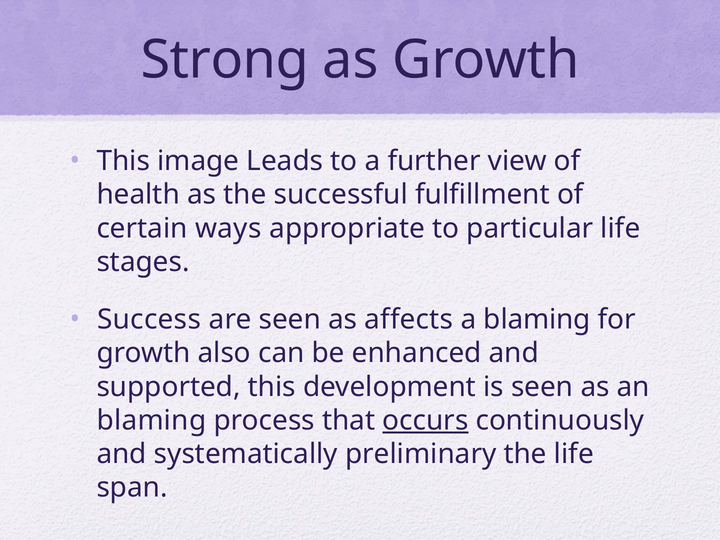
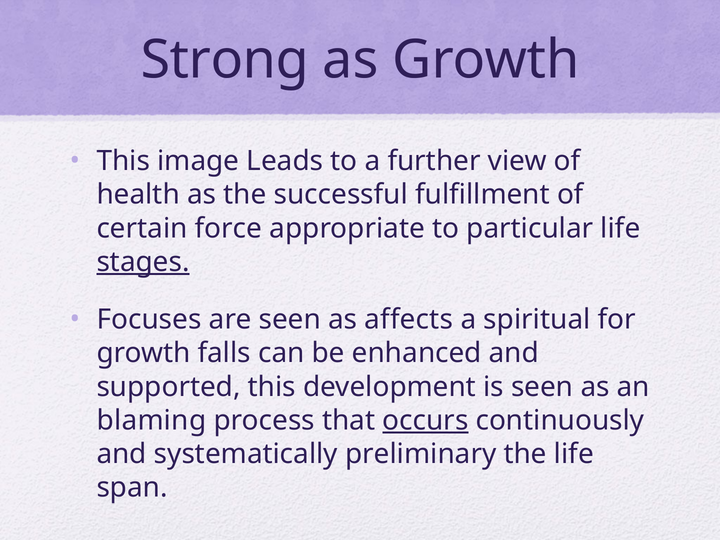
ways: ways -> force (228, 228)
stages underline: none -> present (143, 262)
Success: Success -> Focuses (149, 320)
a blaming: blaming -> spiritual (537, 320)
also: also -> falls (224, 353)
